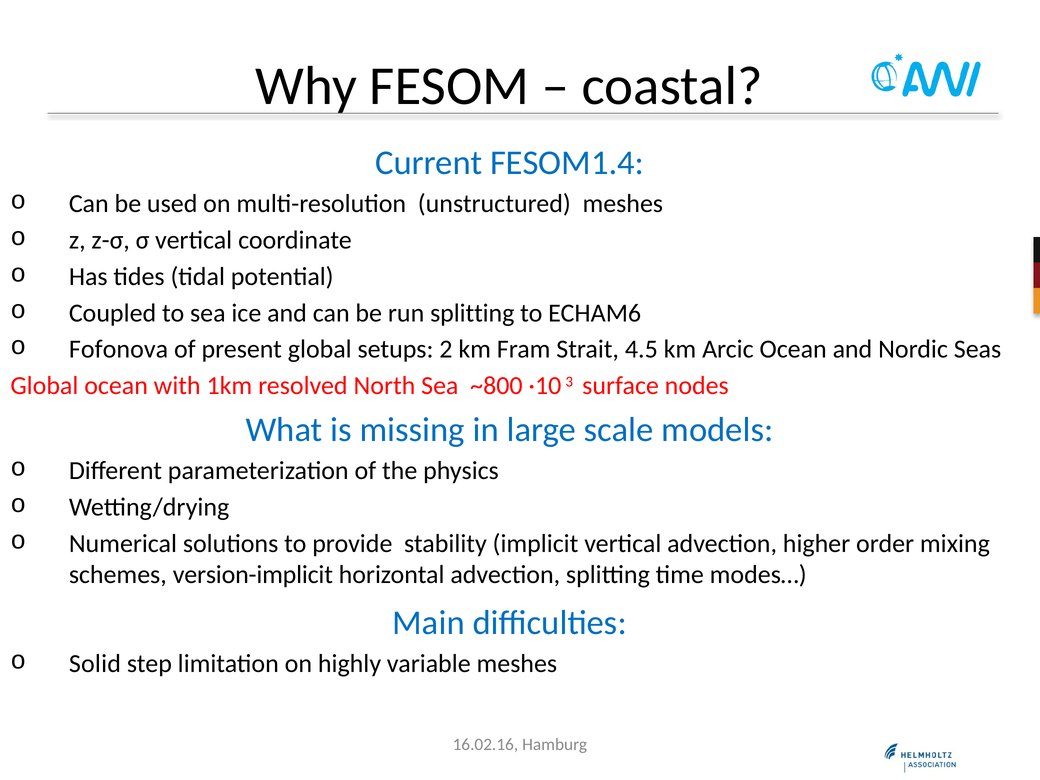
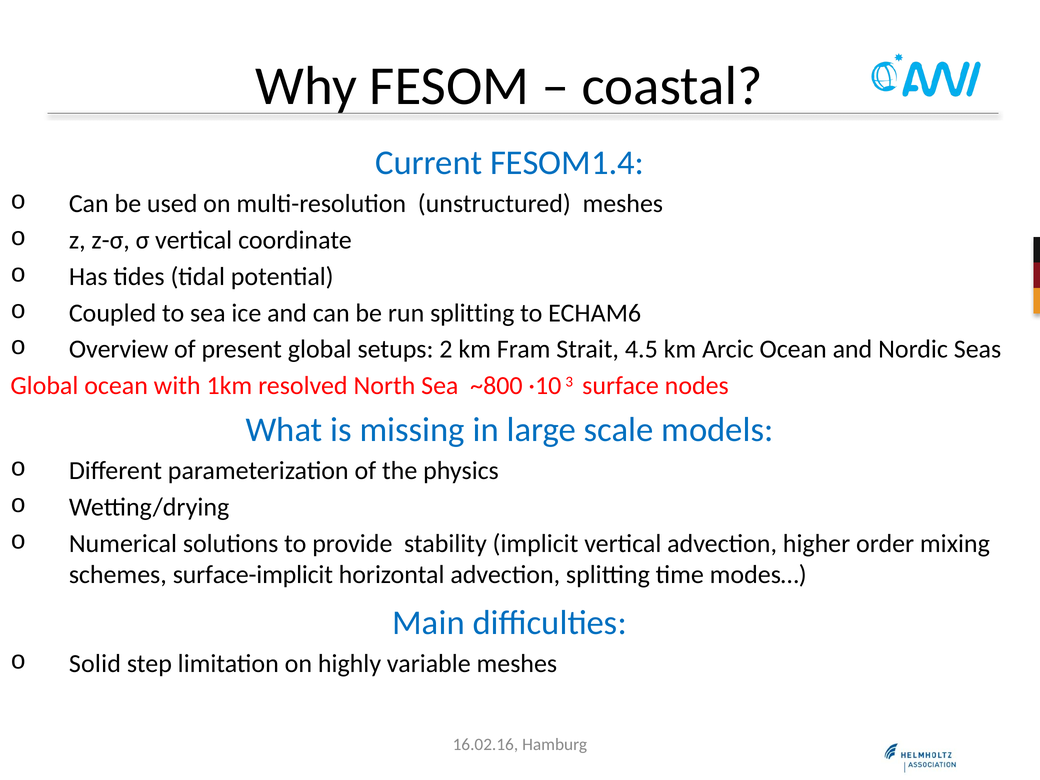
Fofonova: Fofonova -> Overview (119, 349)
version-implicit: version-implicit -> surface-implicit (253, 575)
